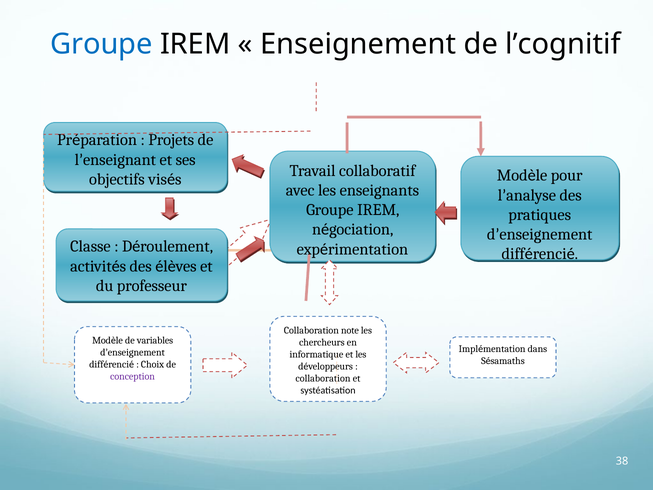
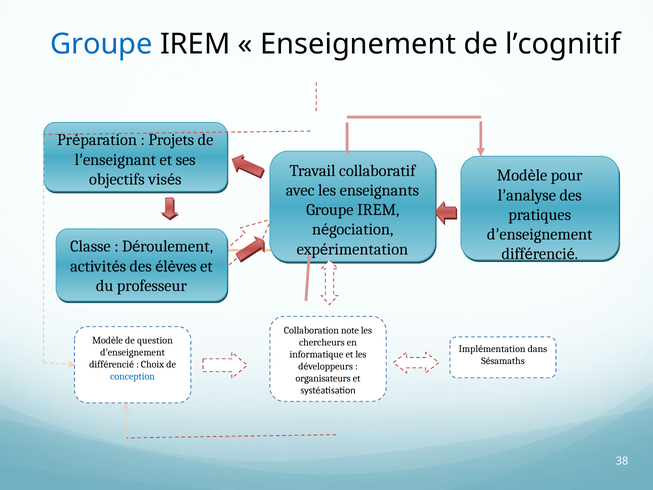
variables: variables -> question (155, 340)
conception colour: purple -> blue (133, 376)
collaboration: collaboration -> organisateurs (323, 378)
